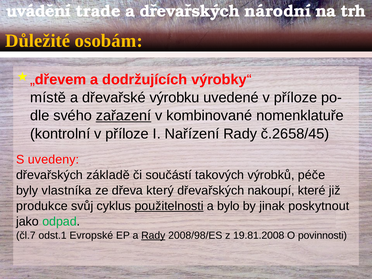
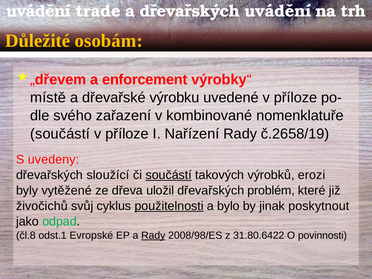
dřevařských národní: národní -> uvádění (278, 11)
dodržujících: dodržujících -> enforcement (145, 80)
zařazení underline: present -> none (124, 116)
kontrolní: kontrolní -> součástí (60, 134)
č.2658/45: č.2658/45 -> č.2658/19 (295, 134)
základě: základě -> sloužící (108, 175)
součástí underline: none -> present (169, 175)
péče: péče -> erozi (312, 175)
vlastníka: vlastníka -> vytěžené (67, 191)
který: který -> uložil (160, 191)
nakoupí: nakoupí -> problém (271, 191)
produkce: produkce -> živočichů (42, 206)
čl.7: čl.7 -> čl.8 (26, 235)
19.81.2008: 19.81.2008 -> 31.80.6422 (259, 235)
